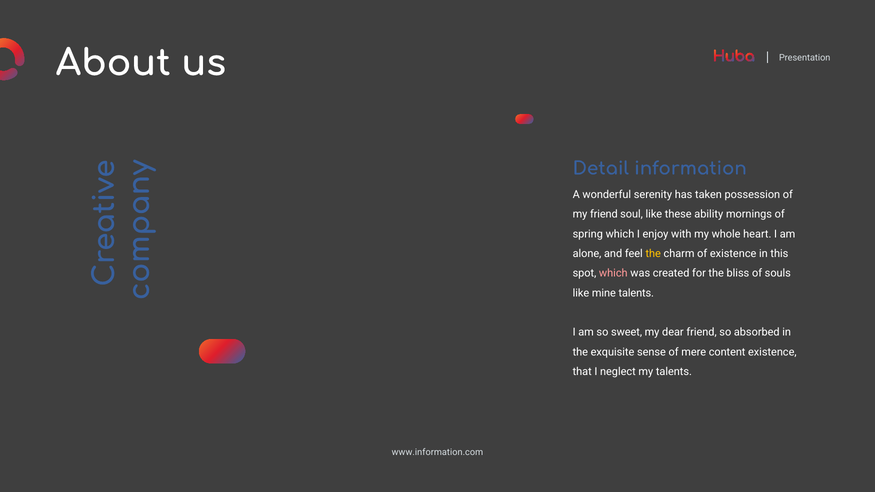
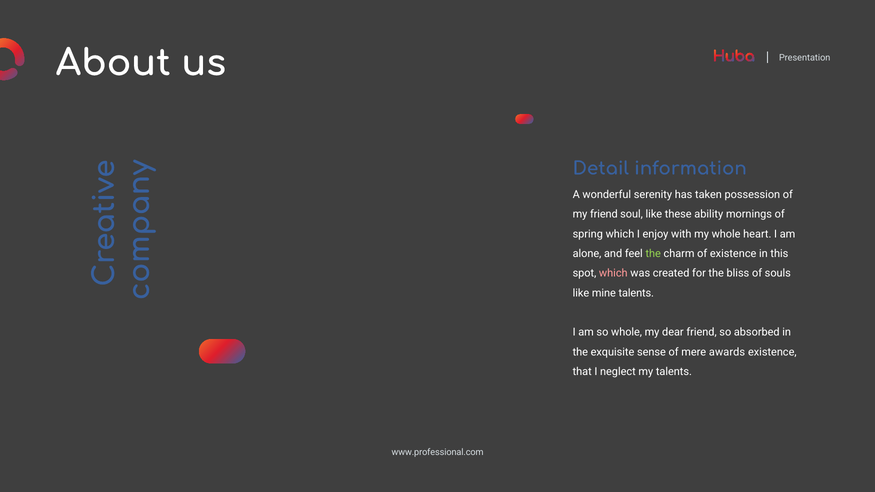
the colour: yellow -> light green (653, 254)
so sweet: sweet -> whole (627, 332)
content: content -> awards (727, 352)
www.information.com: www.information.com -> www.professional.com (438, 452)
